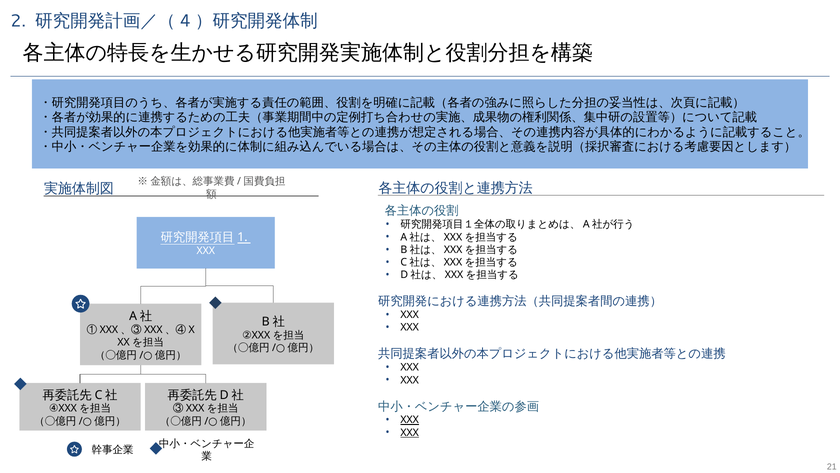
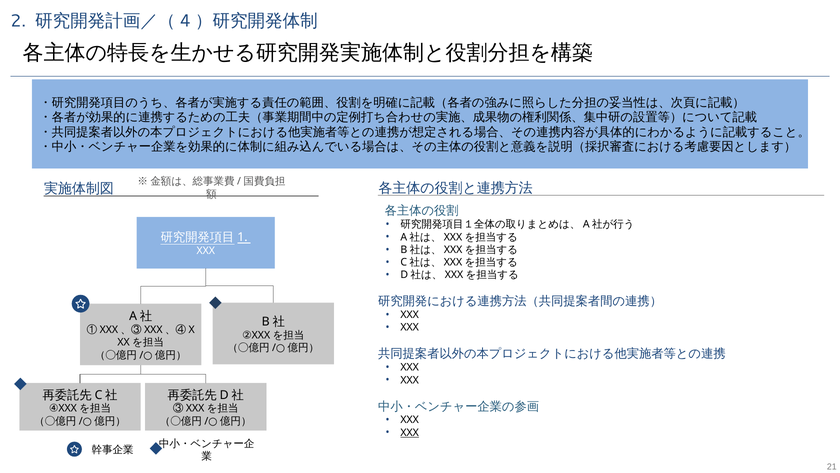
XXX underline: present -> none (410, 420)
